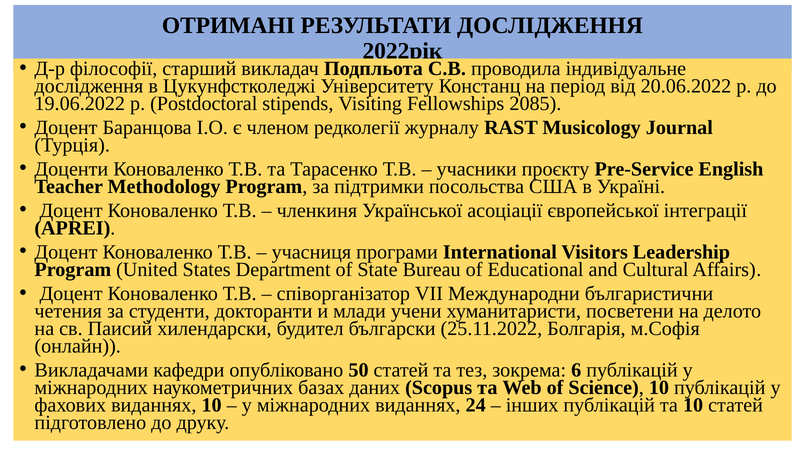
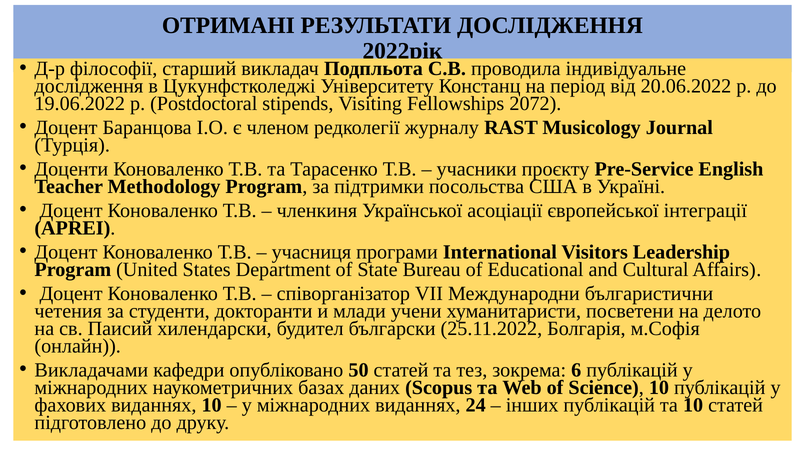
2085: 2085 -> 2072 (535, 104)
